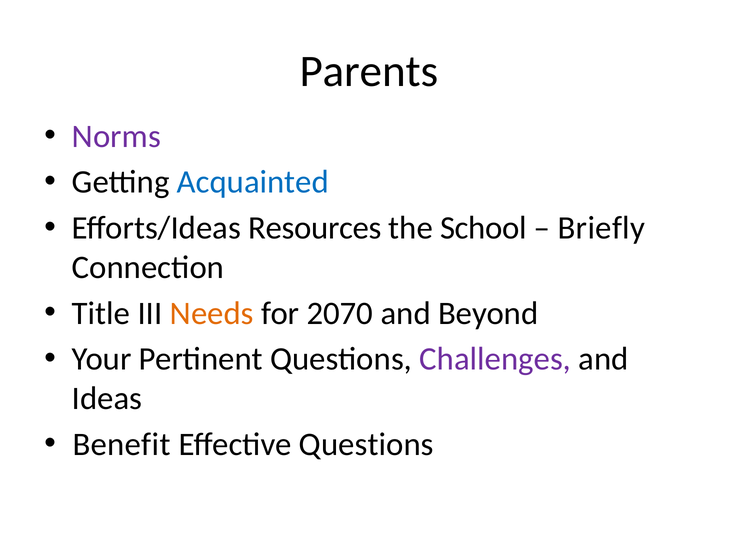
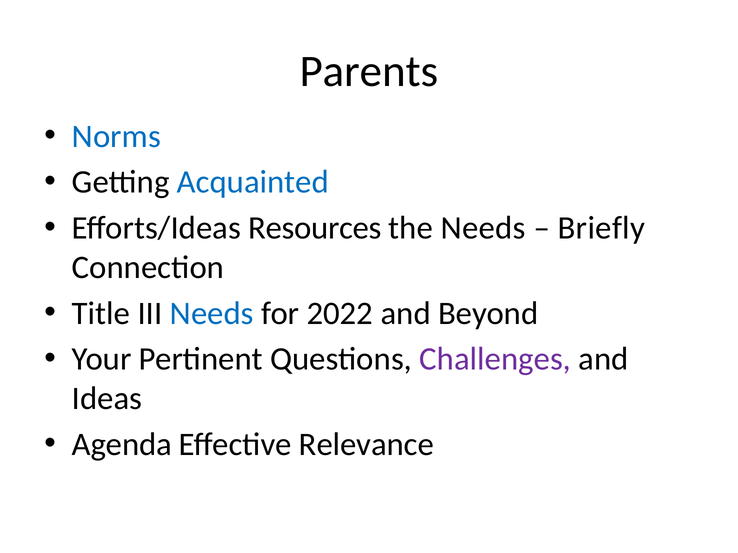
Norms colour: purple -> blue (116, 136)
the School: School -> Needs (483, 228)
Needs colour: orange -> blue (212, 314)
2070: 2070 -> 2022 (340, 314)
Benefit: Benefit -> Agenda (122, 445)
Effective Questions: Questions -> Relevance (366, 445)
